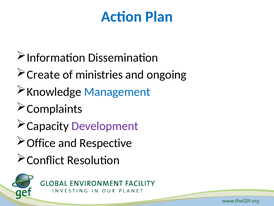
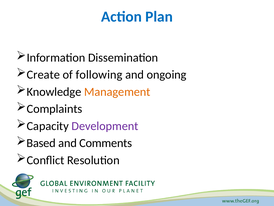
ministries: ministries -> following (99, 75)
Management colour: blue -> orange (117, 92)
Office: Office -> Based (41, 143)
Respective: Respective -> Comments (106, 143)
